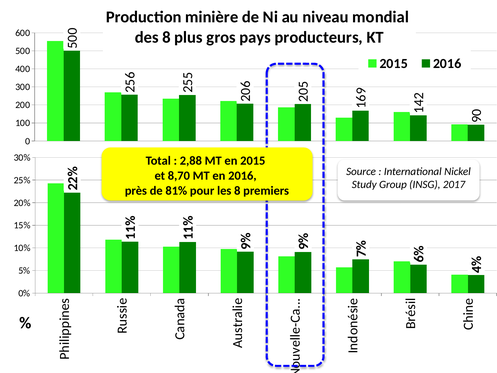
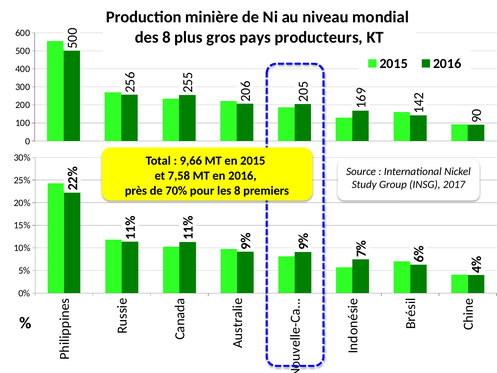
2,88: 2,88 -> 9,66 (191, 161)
8,70: 8,70 -> 7,58 (179, 176)
81%: 81% -> 70% (176, 191)
